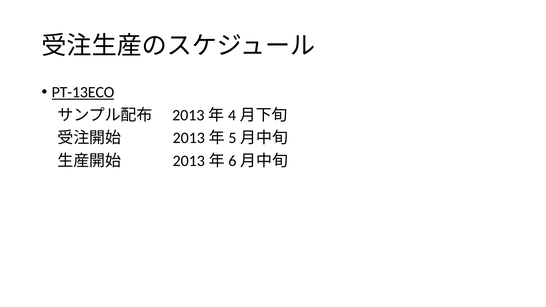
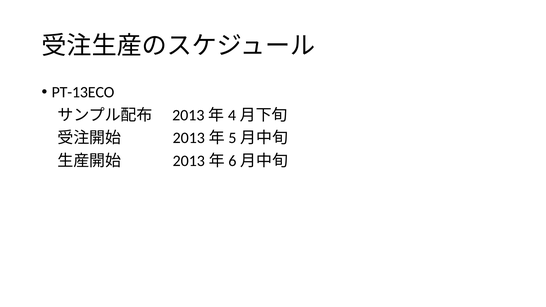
PT-13ECO underline: present -> none (83, 92)
